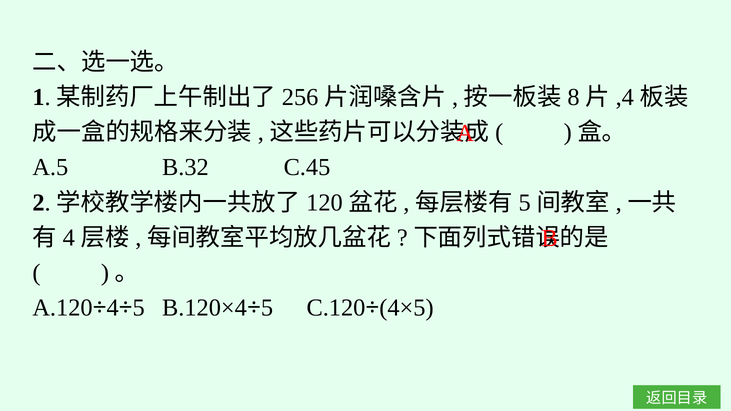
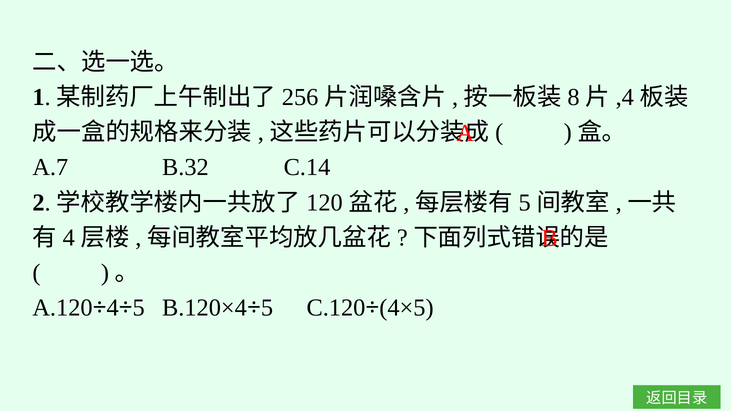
A.5: A.5 -> A.7 (50, 167)
C.45: C.45 -> C.14 (307, 167)
